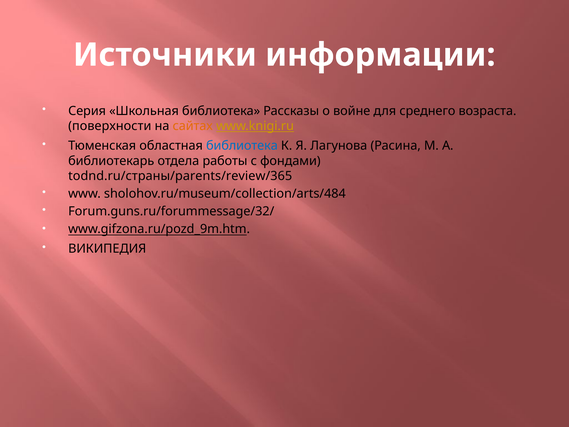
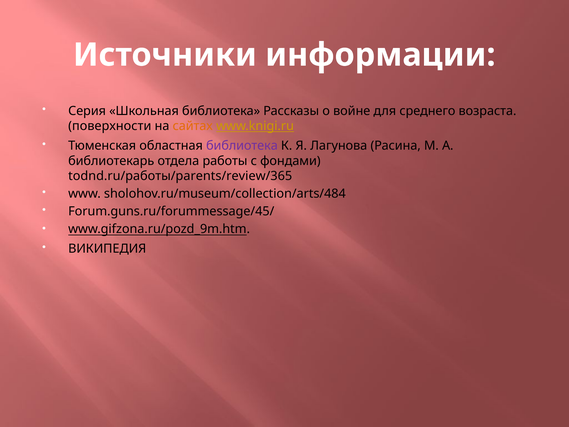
библиотека colour: blue -> purple (242, 146)
todnd.ru/страны/parents/review/365: todnd.ru/страны/parents/review/365 -> todnd.ru/работы/parents/review/365 (180, 176)
Forum.guns.ru/forummessage/32/: Forum.guns.ru/forummessage/32/ -> Forum.guns.ru/forummessage/45/ (171, 211)
